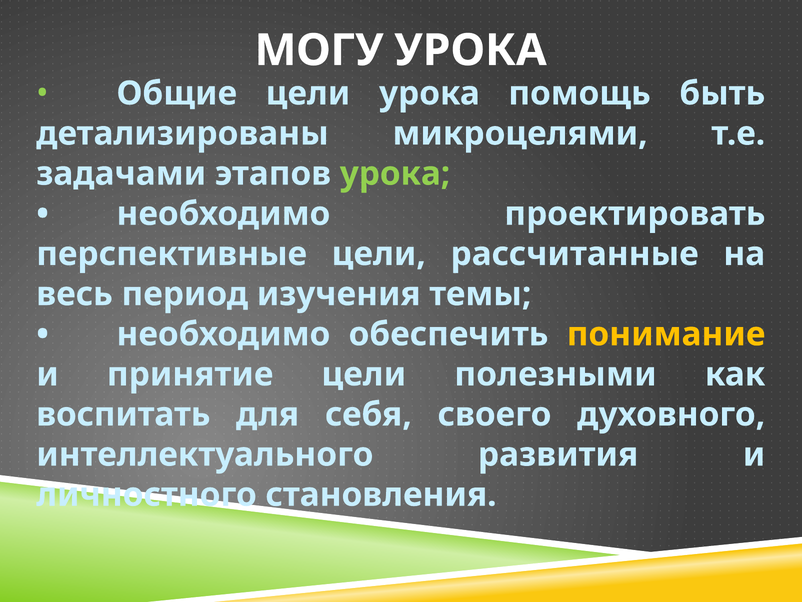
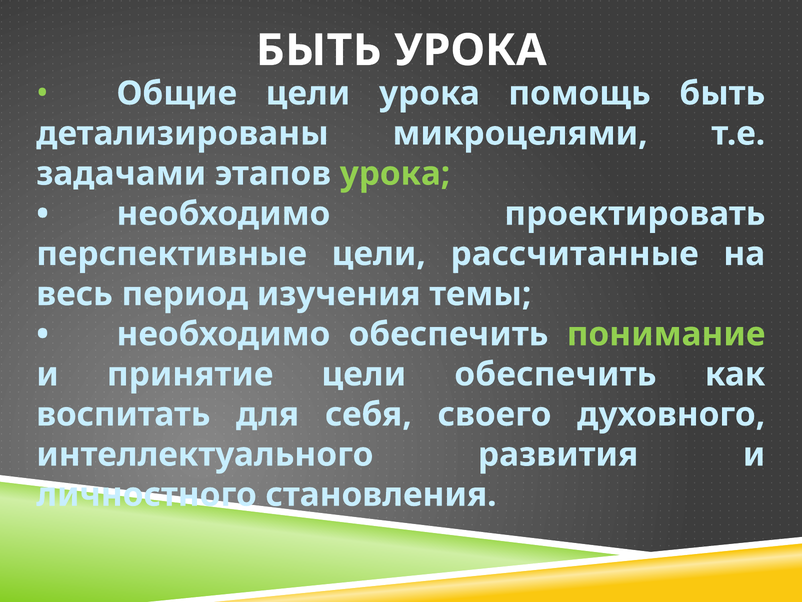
МОГУ: МОГУ -> БЫТЬ (319, 50)
понимание colour: yellow -> light green (666, 334)
цели полезными: полезными -> обеспечить (555, 374)
